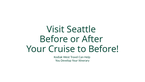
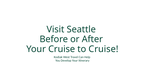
to Before: Before -> Cruise (103, 49)
